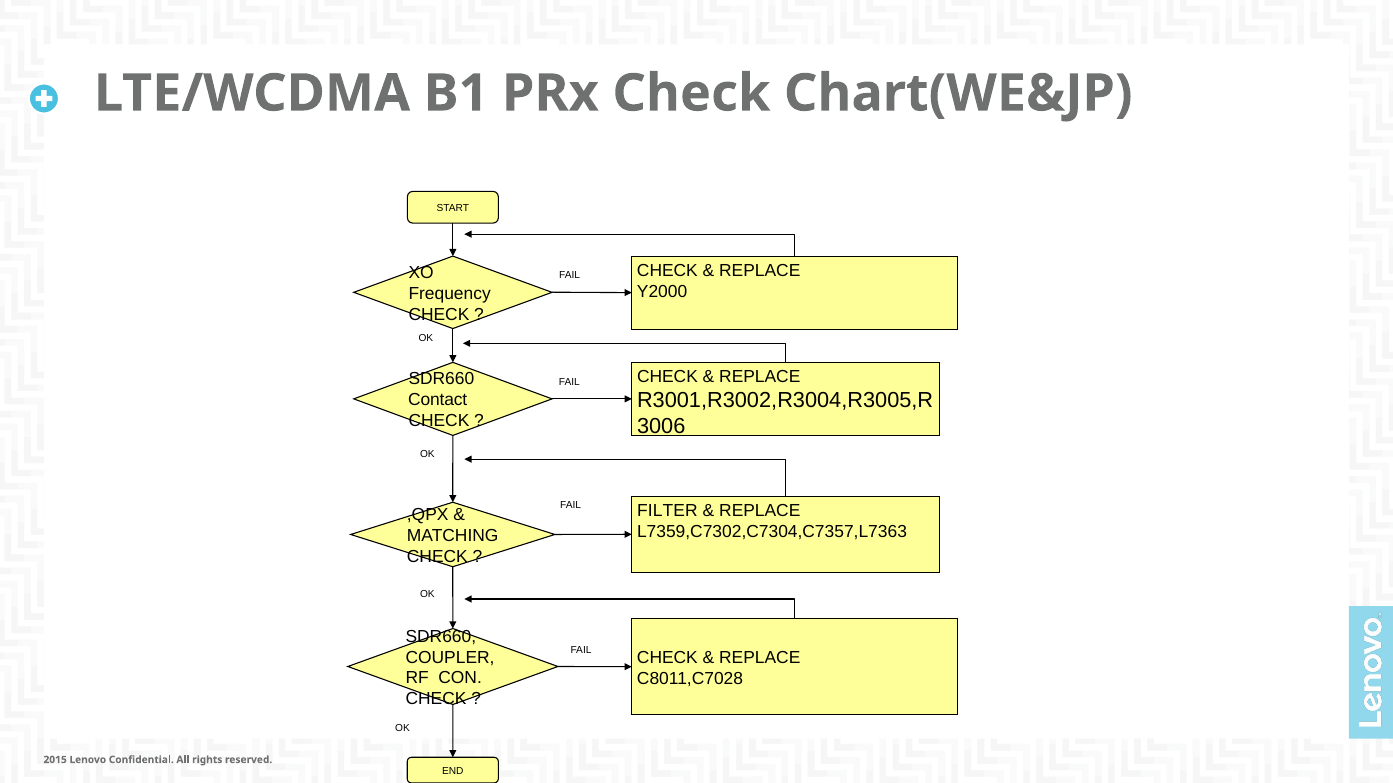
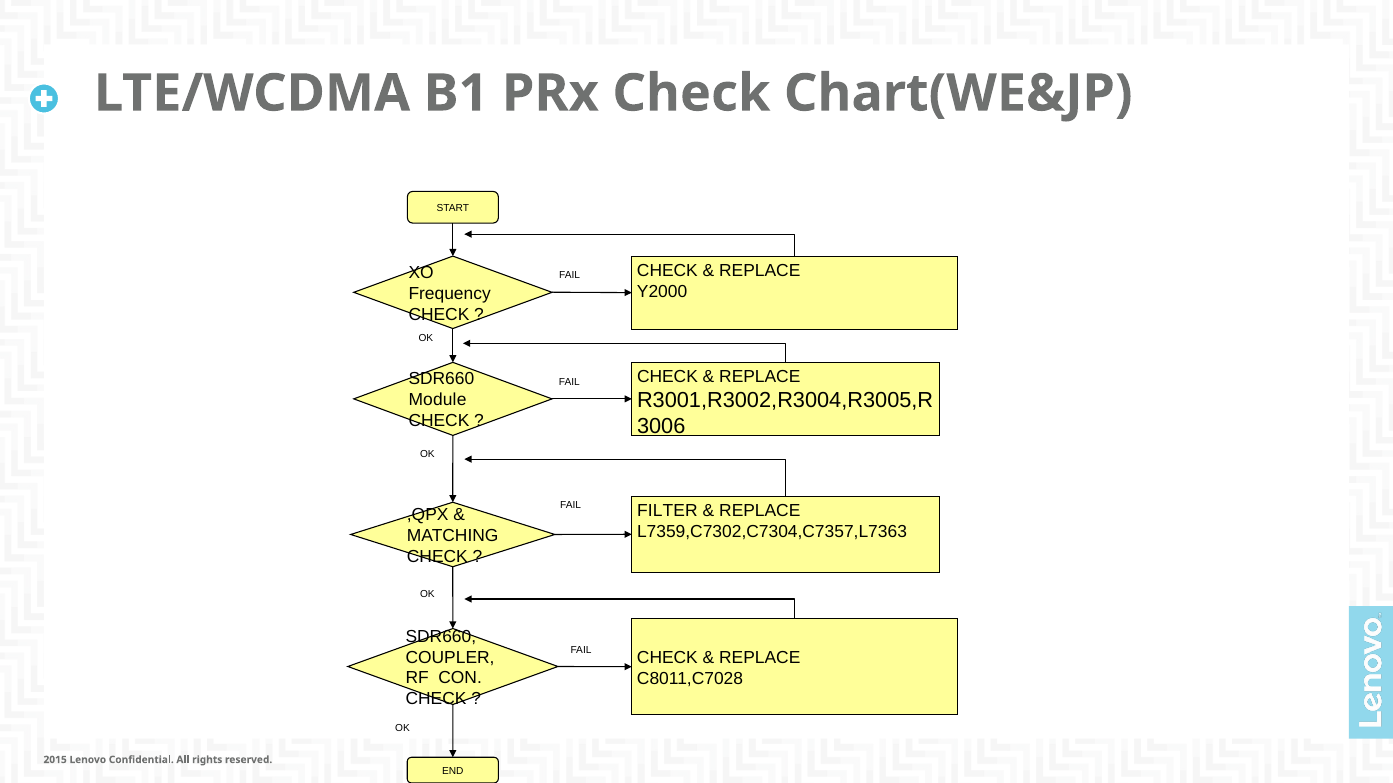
Contact: Contact -> Module (437, 400)
